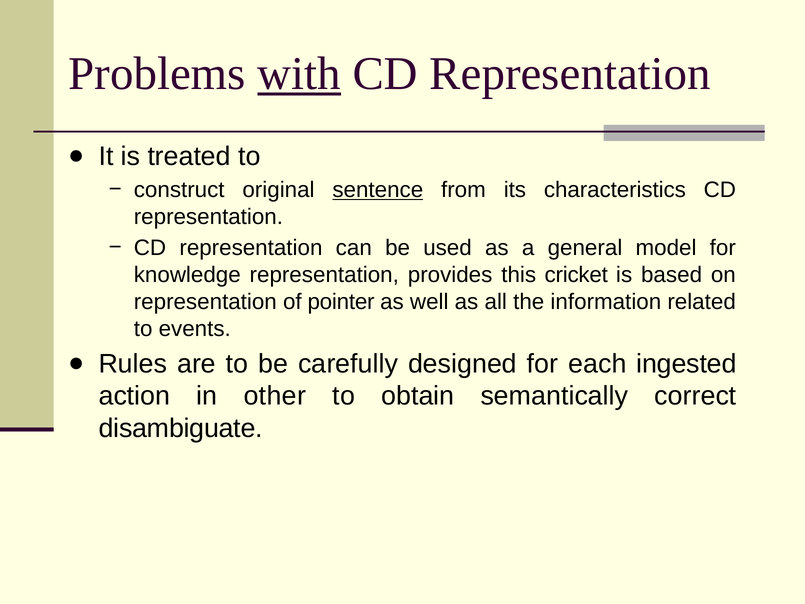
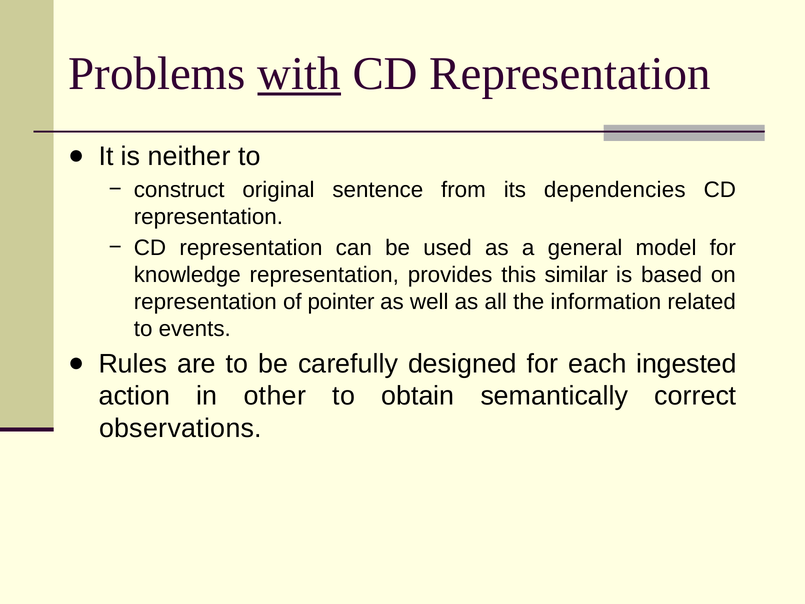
treated: treated -> neither (189, 156)
sentence underline: present -> none (378, 190)
characteristics: characteristics -> dependencies (615, 190)
cricket: cricket -> similar (576, 275)
disambiguate: disambiguate -> observations (180, 428)
